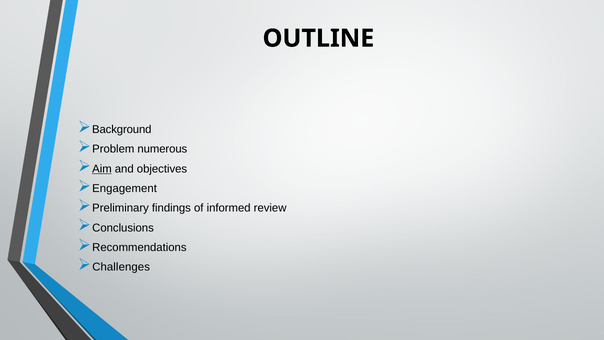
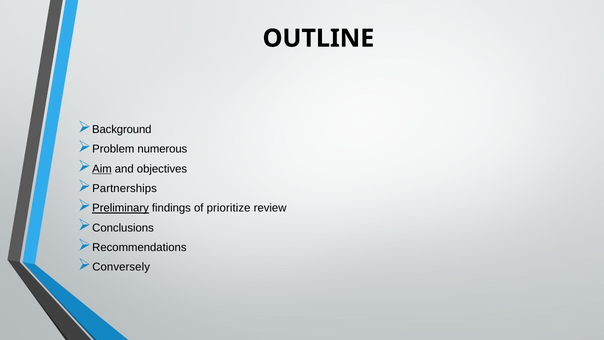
Engagement: Engagement -> Partnerships (125, 188)
Preliminary underline: none -> present (121, 208)
informed: informed -> prioritize (229, 208)
Challenges: Challenges -> Conversely (121, 267)
